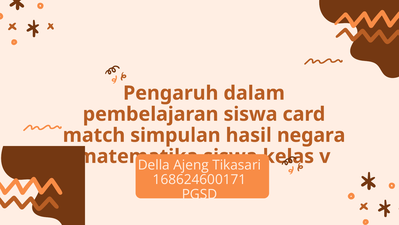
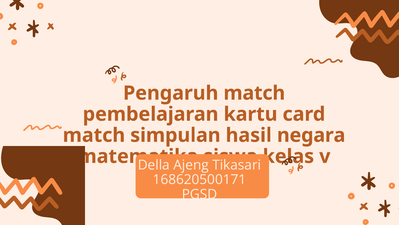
Pengaruh dalam: dalam -> match (254, 93)
pembelajaran siswa: siswa -> kartu (251, 114)
168624600171: 168624600171 -> 168620500171 (199, 179)
